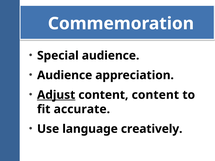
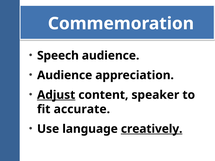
Special: Special -> Speech (58, 56)
content content: content -> speaker (155, 95)
creatively underline: none -> present (152, 129)
